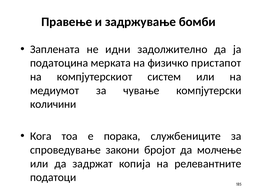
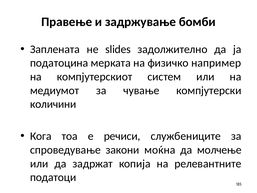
идни: идни -> slides (118, 49)
пристапот: пристапот -> например (216, 63)
порака: порака -> речиси (122, 136)
бројот: бројот -> моќна (160, 150)
